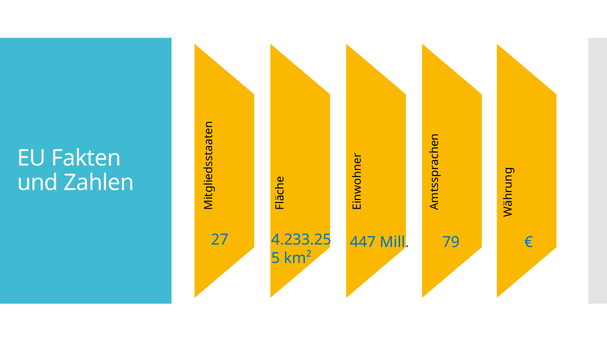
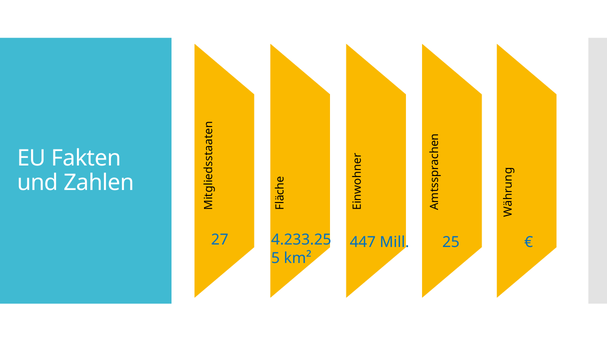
79: 79 -> 25 (451, 242)
